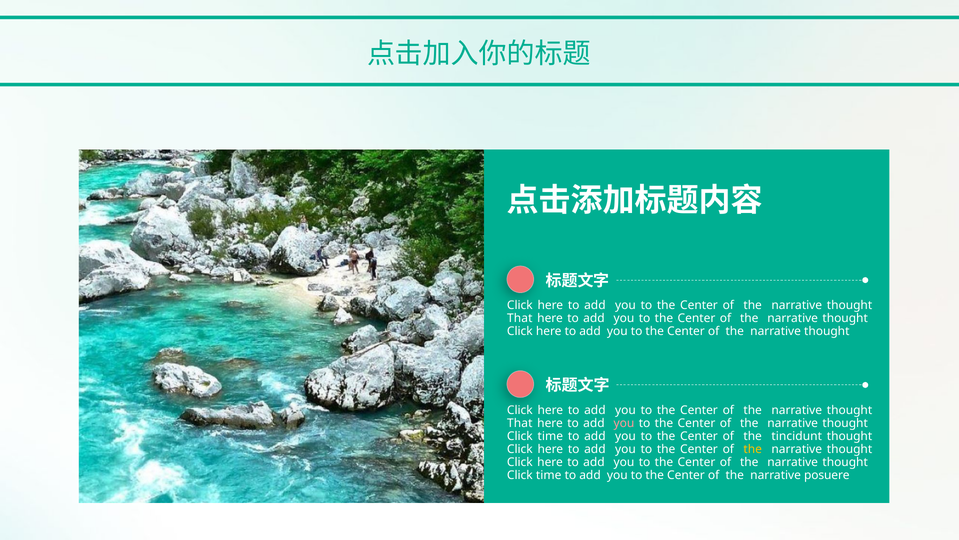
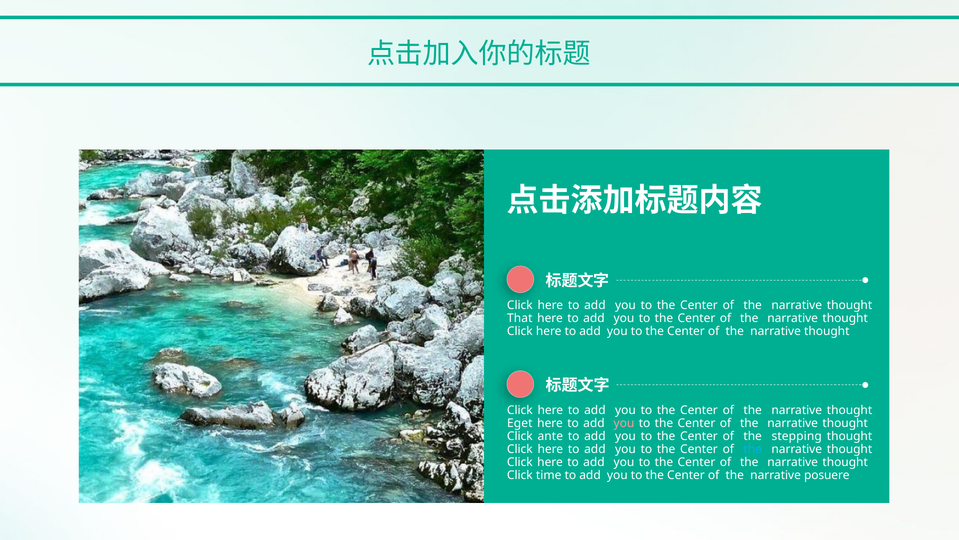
That: That -> Eget (520, 423)
time: time -> ante (550, 436)
tincidunt: tincidunt -> stepping (797, 436)
the colour: yellow -> light blue (753, 449)
